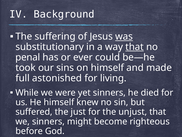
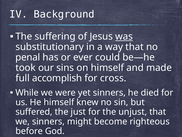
that underline: present -> none (135, 47)
astonished: astonished -> accomplish (57, 78)
living: living -> cross (113, 78)
